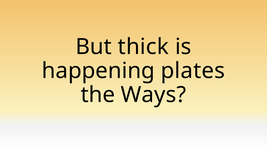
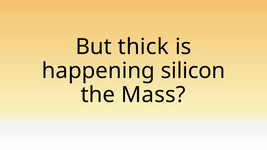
plates: plates -> silicon (193, 71)
Ways: Ways -> Mass (153, 95)
